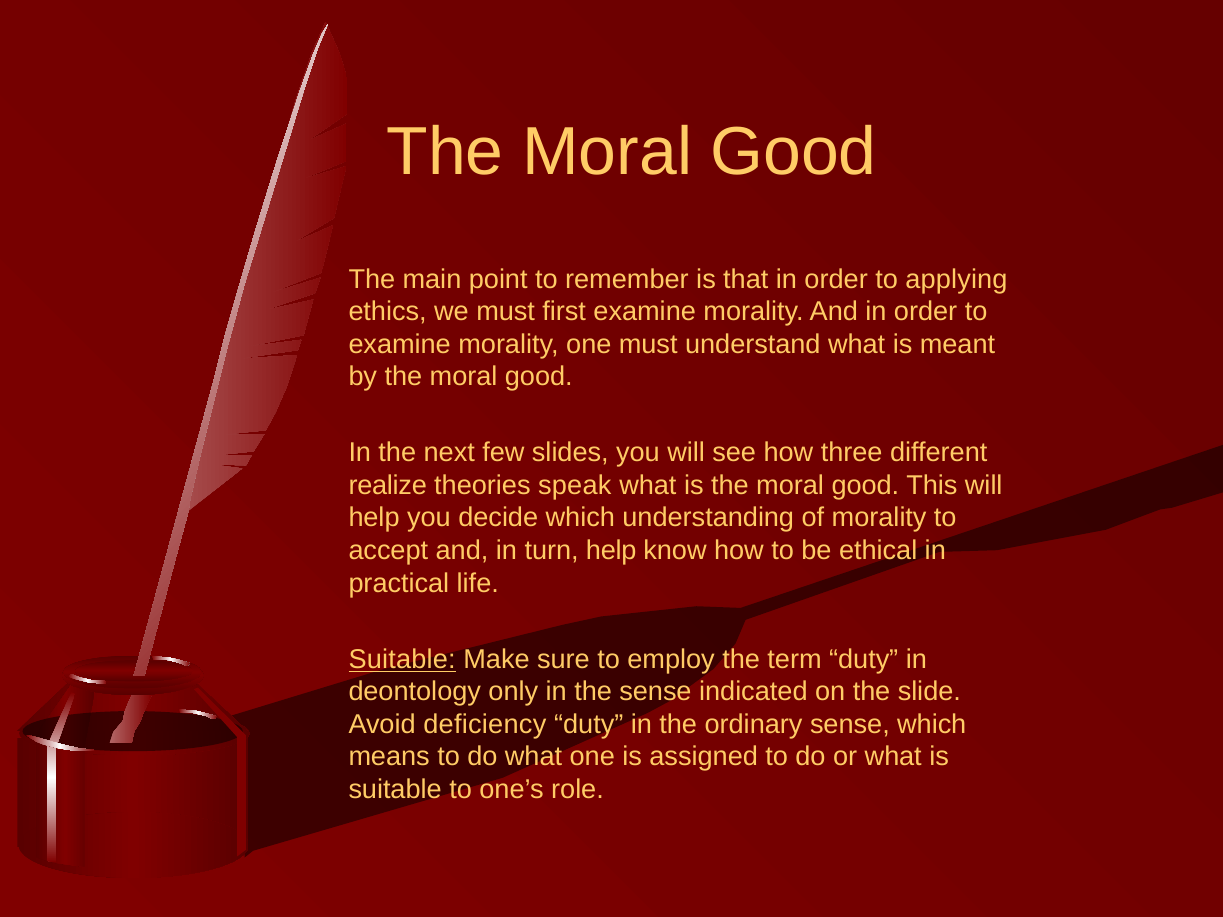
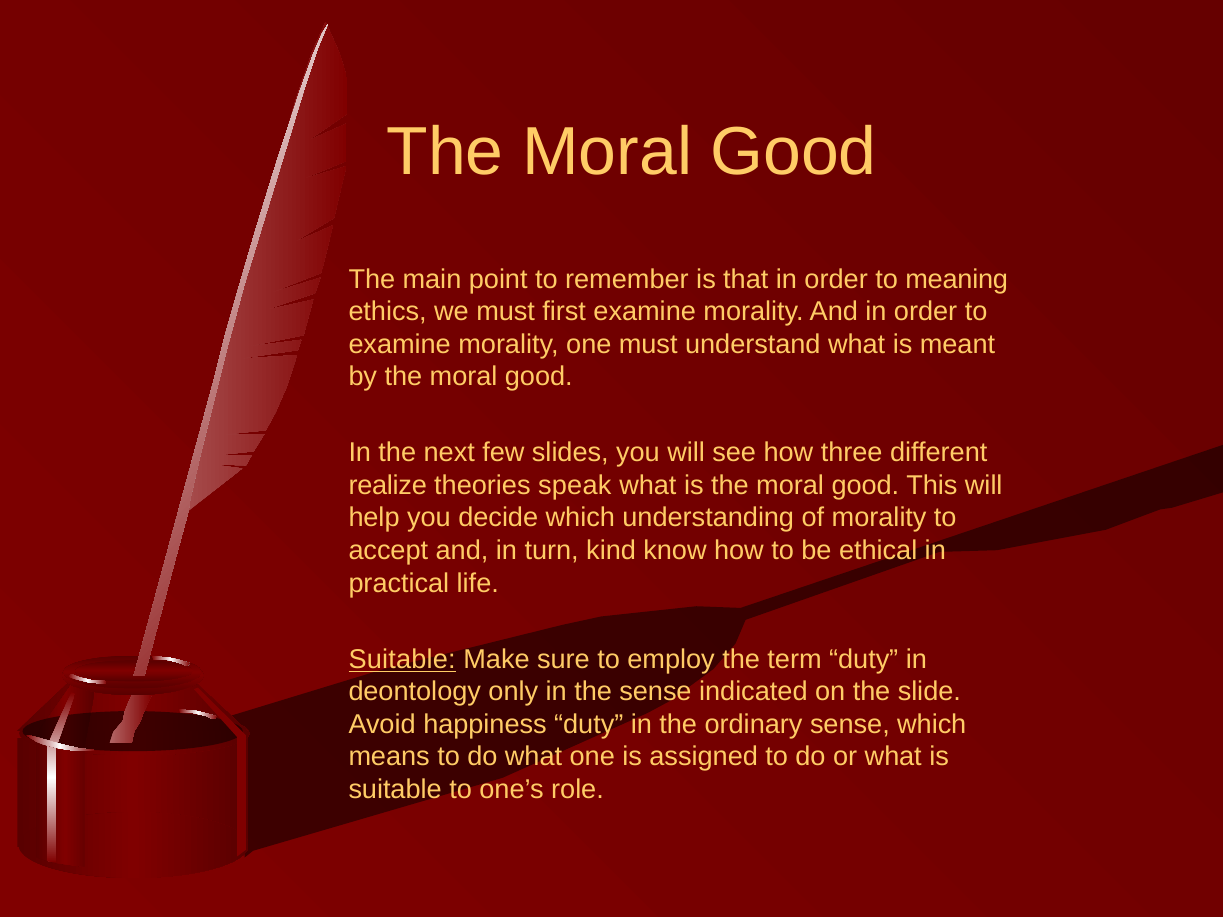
applying: applying -> meaning (957, 279)
turn help: help -> kind (611, 551)
deficiency: deficiency -> happiness (485, 725)
